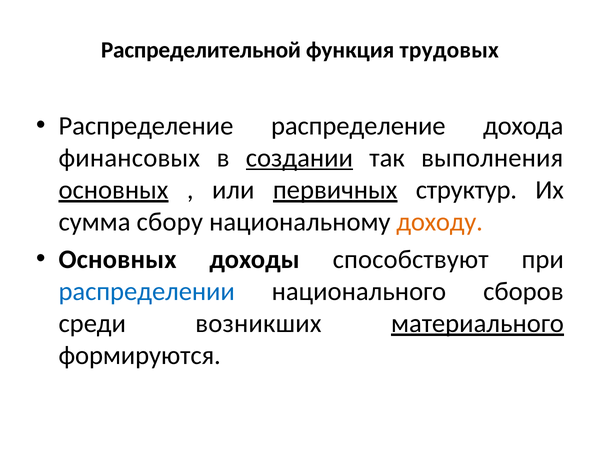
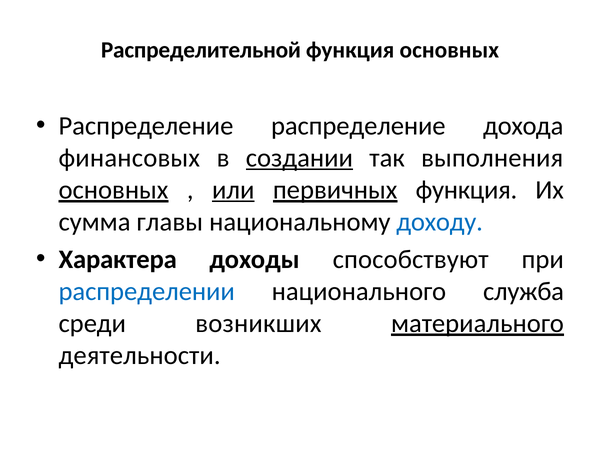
функция трудовых: трудовых -> основных (449, 50)
или underline: none -> present (233, 190)
структур: структур -> функция (466, 190)
сбору: сбору -> главы (170, 222)
доходу colour: orange -> blue (440, 222)
Основных: Основных -> Характера (118, 259)
сборов: сборов -> служба (524, 291)
формируются: формируются -> деятельности (140, 355)
